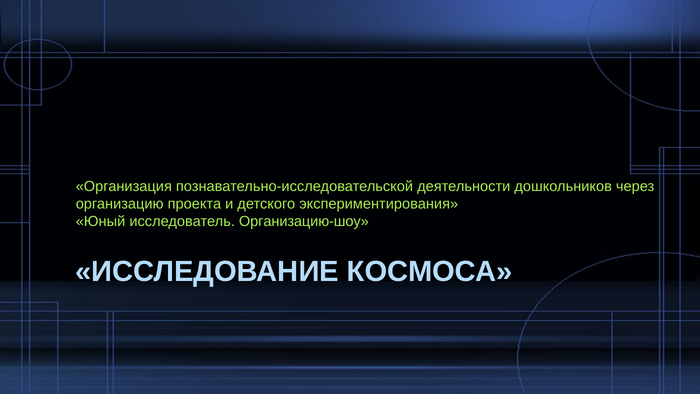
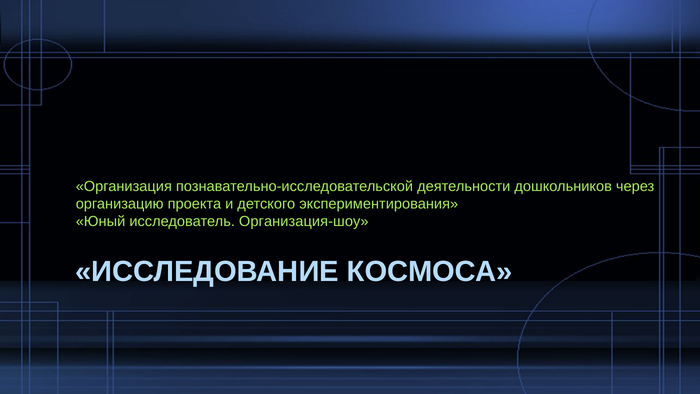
Организацию-шоу: Организацию-шоу -> Организация-шоу (304, 222)
